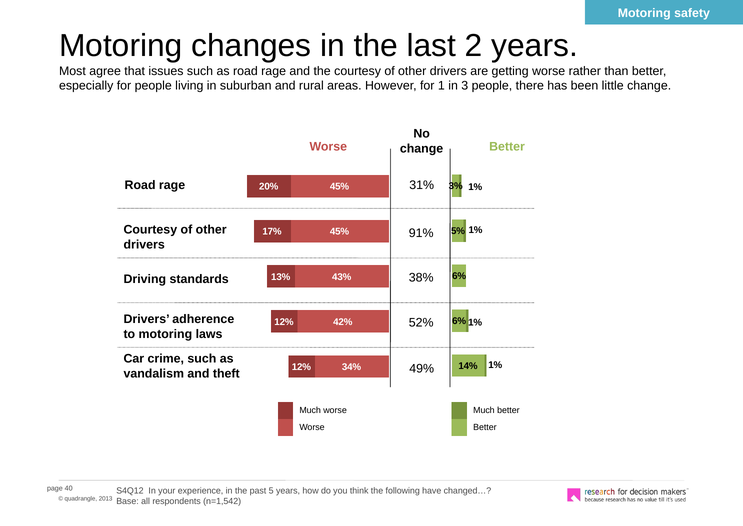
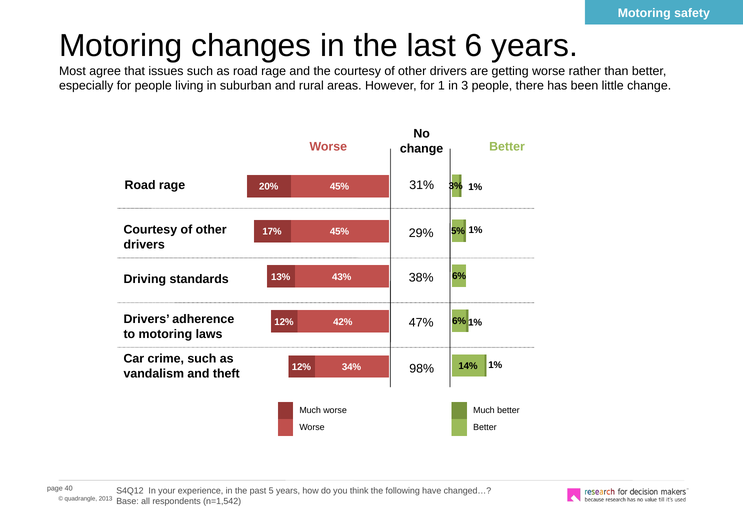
2: 2 -> 6 (474, 46)
91%: 91% -> 29% (421, 233)
52%: 52% -> 47% (421, 322)
49%: 49% -> 98% (422, 369)
